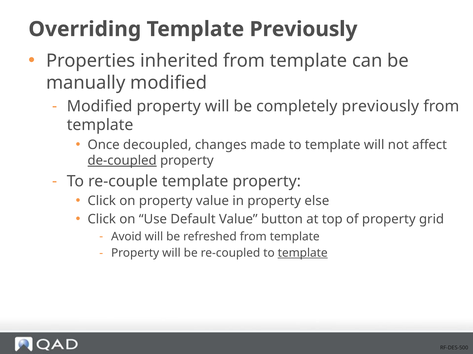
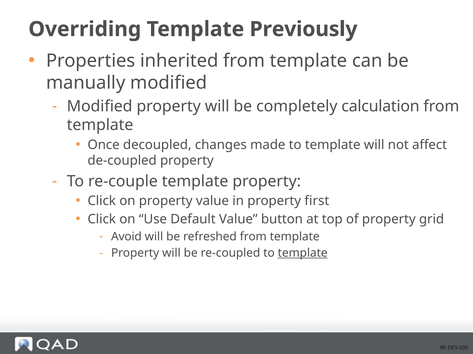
completely previously: previously -> calculation (380, 106)
de-coupled underline: present -> none (122, 161)
else: else -> first (317, 201)
